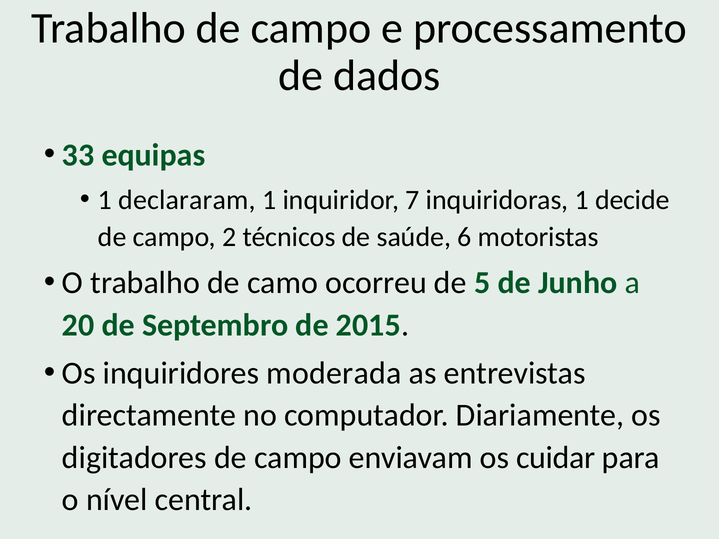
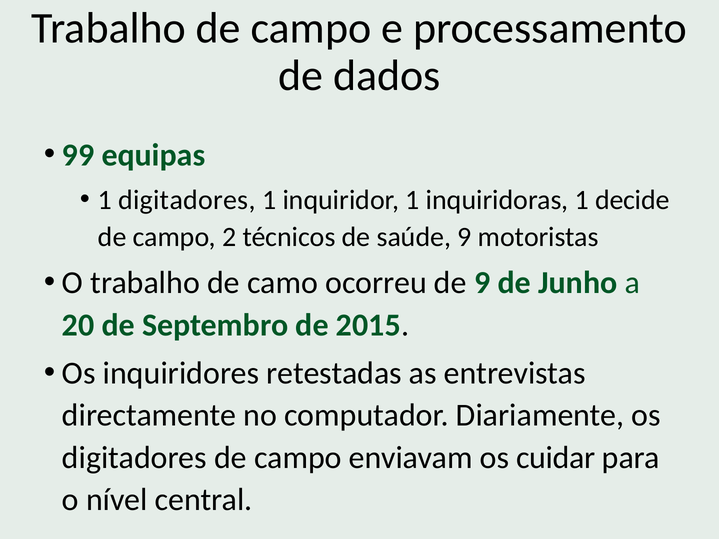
33: 33 -> 99 (78, 155)
1 declararam: declararam -> digitadores (187, 200)
inquiridor 7: 7 -> 1 (412, 200)
saúde 6: 6 -> 9 (464, 237)
de 5: 5 -> 9 (482, 283)
moderada: moderada -> retestadas (334, 373)
